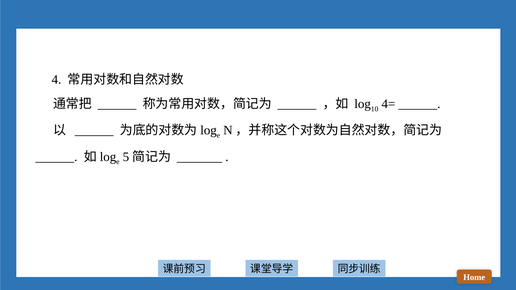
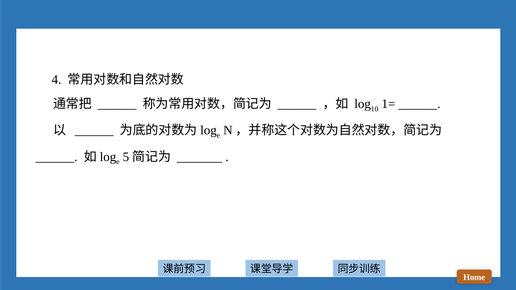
4=: 4= -> 1= (388, 104)
